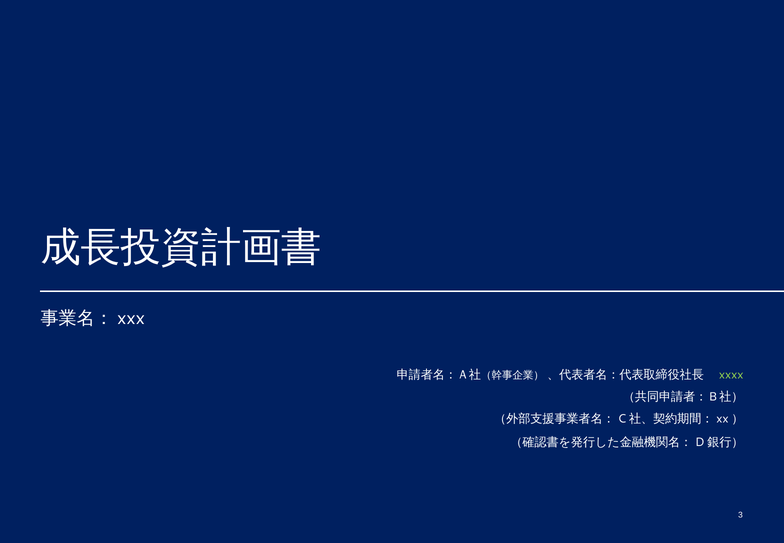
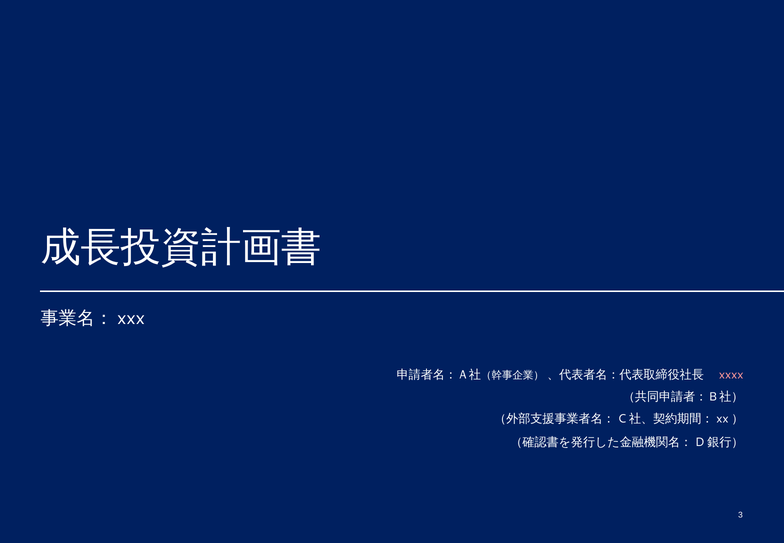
xxxx colour: light green -> pink (731, 374)
